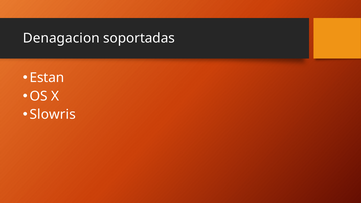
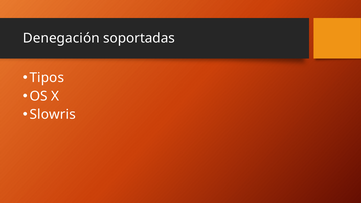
Denagacion: Denagacion -> Denegación (61, 38)
Estan: Estan -> Tipos (47, 78)
